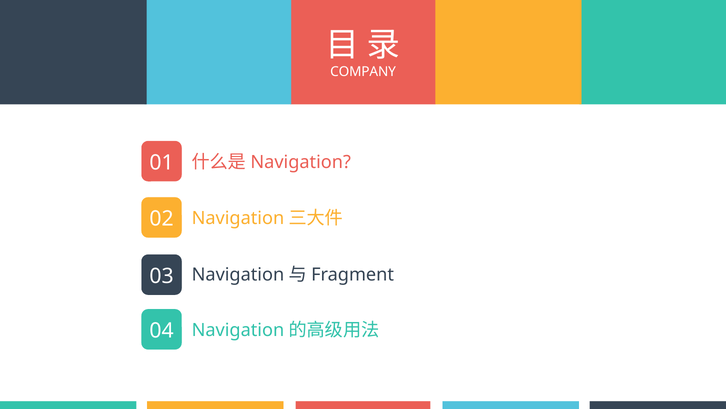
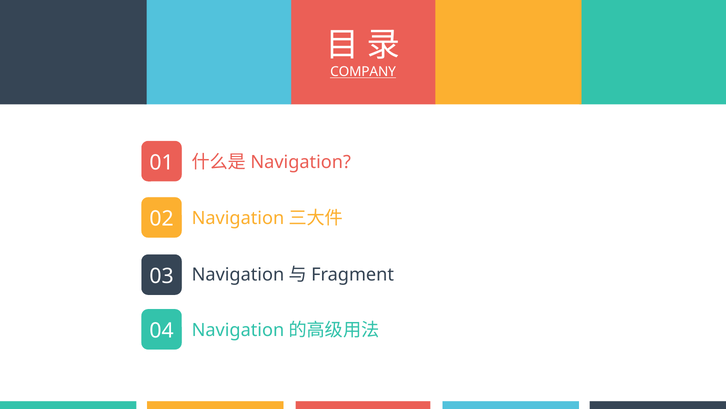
COMPANY underline: none -> present (363, 72)
